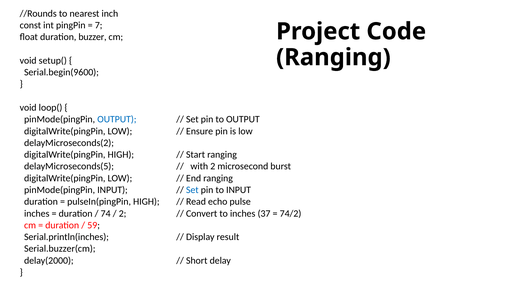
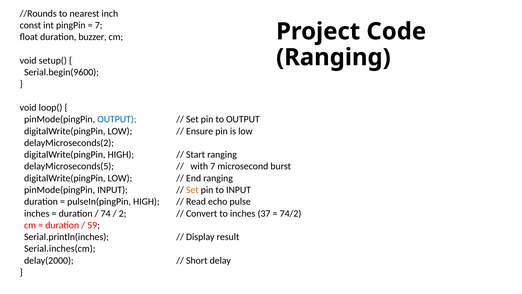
with 2: 2 -> 7 (213, 166)
Set colour: blue -> orange (192, 190)
Serial.buzzer(cm: Serial.buzzer(cm -> Serial.inches(cm (60, 248)
